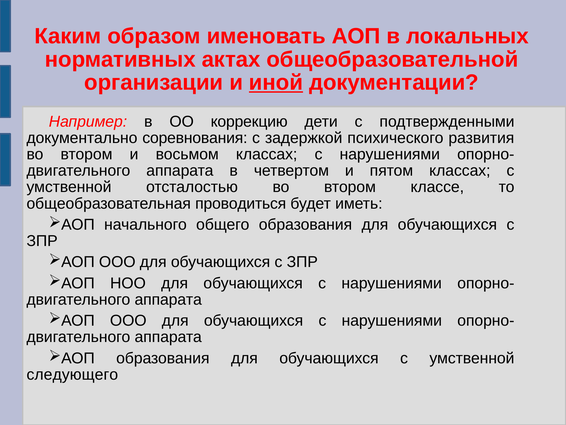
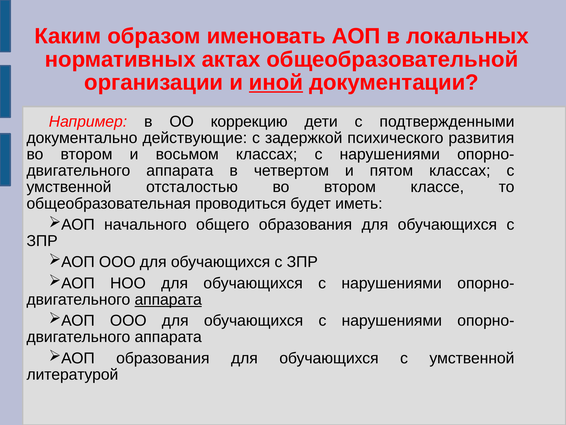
соревнования: соревнования -> действующие (195, 138)
аппарата underline: none -> present (168, 299)
следующего: следующего -> литературой (72, 374)
